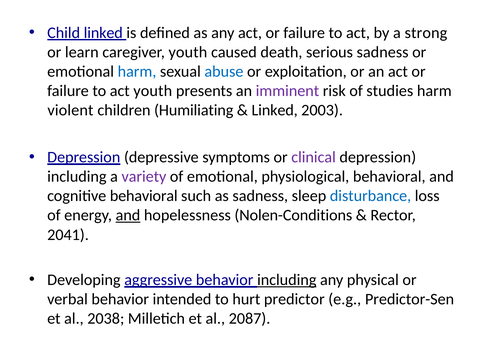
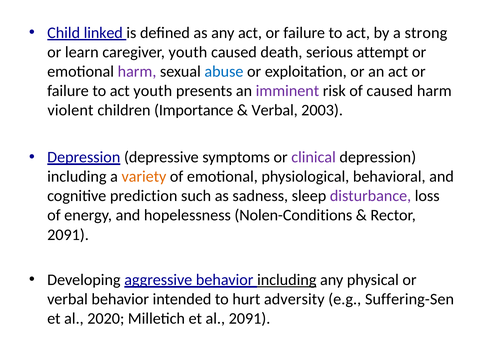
serious sadness: sadness -> attempt (383, 52)
harm colour: blue -> purple (137, 71)
of studies: studies -> caused (390, 91)
Humiliating: Humiliating -> Importance (194, 110)
Linked: Linked -> Verbal (275, 110)
variety colour: purple -> orange (144, 177)
cognitive behavioral: behavioral -> prediction (144, 196)
disturbance colour: blue -> purple (371, 196)
and underline: present -> none (128, 215)
2041: 2041 -> 2091 (68, 235)
predictor: predictor -> adversity (294, 299)
Predictor-Sen: Predictor-Sen -> Suffering-Sen (410, 299)
2038: 2038 -> 2020 (106, 319)
al 2087: 2087 -> 2091 (250, 319)
